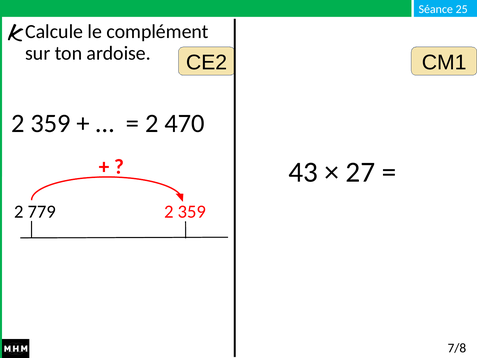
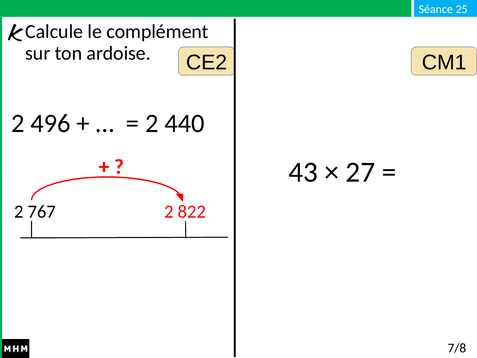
359: 359 -> 496 (51, 123)
470: 470 -> 440 (185, 123)
779: 779 -> 767 (42, 212)
359: 359 -> 822 (192, 212)
